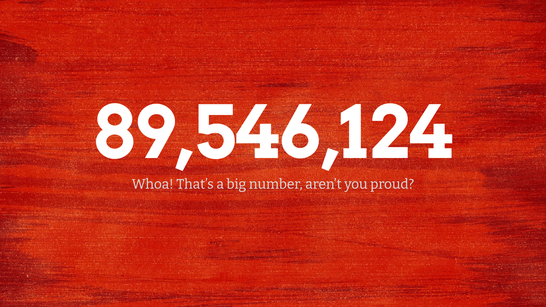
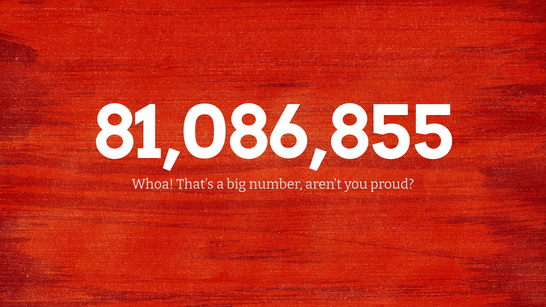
89,546,124: 89,546,124 -> 81,086,855 (273, 134)
